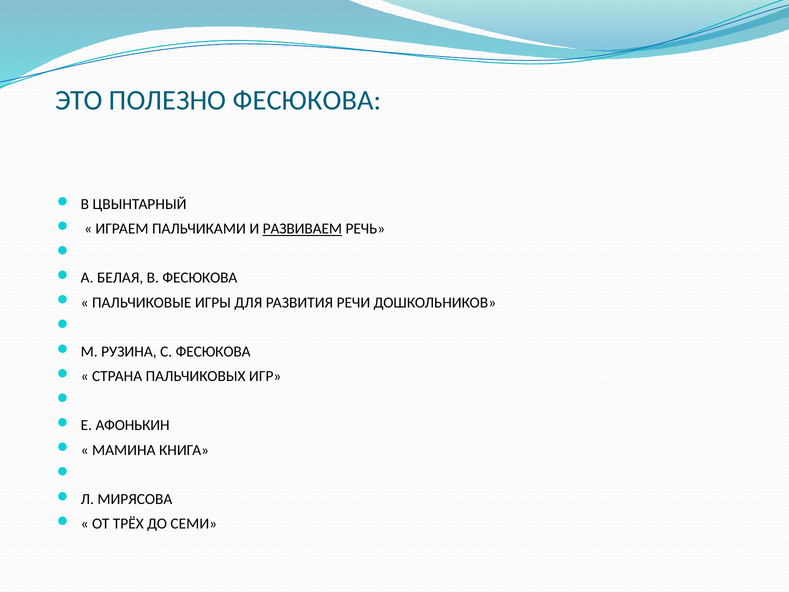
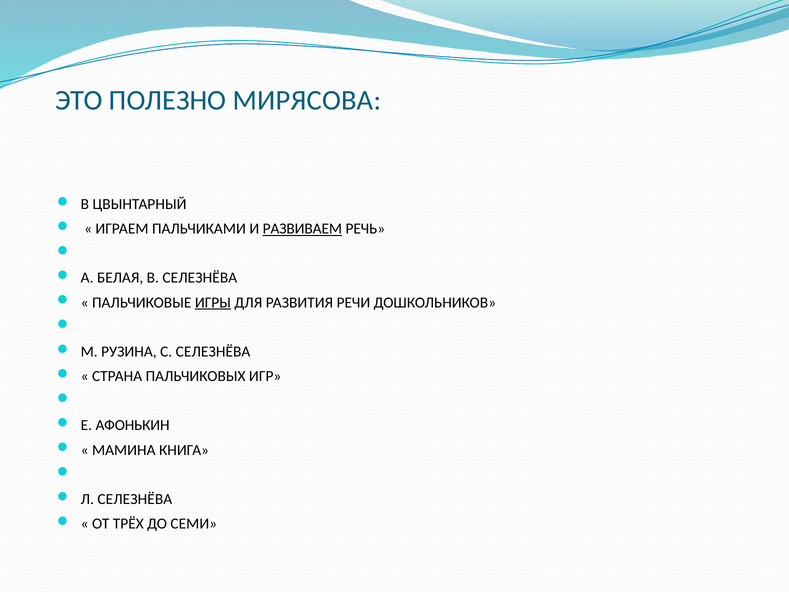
ПОЛЕЗНО ФЕСЮКОВА: ФЕСЮКОВА -> МИРЯСОВА (307, 100)
В ФЕСЮКОВА: ФЕСЮКОВА -> СЕЛЕЗНЁВА (200, 278)
ИГРЫ underline: none -> present (213, 302)
С ФЕСЮКОВА: ФЕСЮКОВА -> СЕЛЕЗНЁВА (213, 352)
Л МИРЯСОВА: МИРЯСОВА -> СЕЛЕЗНЁВА (135, 499)
